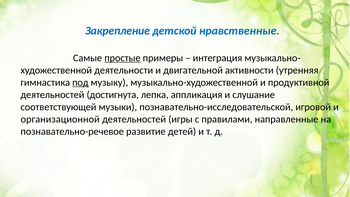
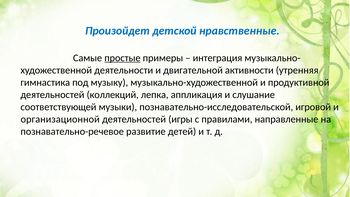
Закрепление: Закрепление -> Произойдет (117, 31)
под underline: present -> none (80, 82)
достигнута: достигнута -> коллекций (113, 95)
